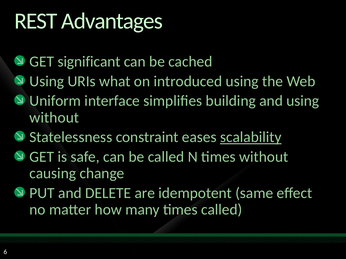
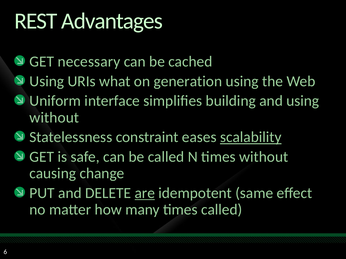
significant: significant -> necessary (89, 62)
introduced: introduced -> generation (188, 81)
are underline: none -> present (145, 193)
